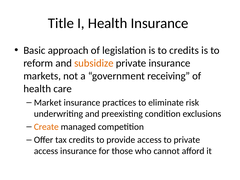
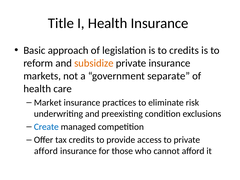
receiving: receiving -> separate (169, 76)
Create colour: orange -> blue (46, 127)
access: access -> afford (46, 151)
